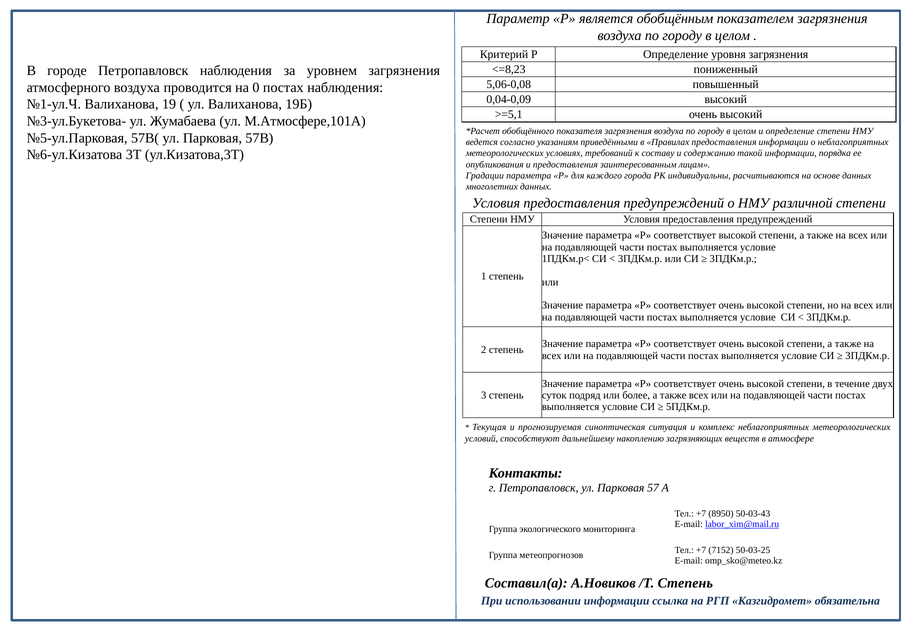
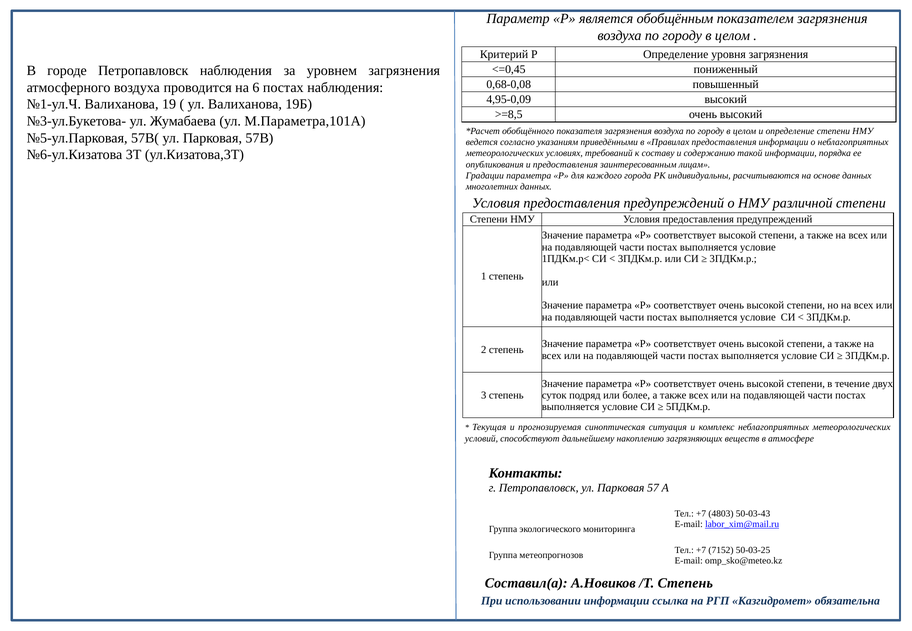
<=8,23: <=8,23 -> <=0,45 (509, 69)
5,06-0,08: 5,06-0,08 -> 0,68-0,08 (509, 84)
0: 0 -> 6 (256, 87)
0,04-0,09: 0,04-0,09 -> 4,95-0,09 (509, 99)
>=5,1: >=5,1 -> >=8,5 (509, 114)
М.Атмосфере,101А: М.Атмосфере,101А -> М.Параметра,101А (305, 121)
8950: 8950 -> 4803 (721, 514)
